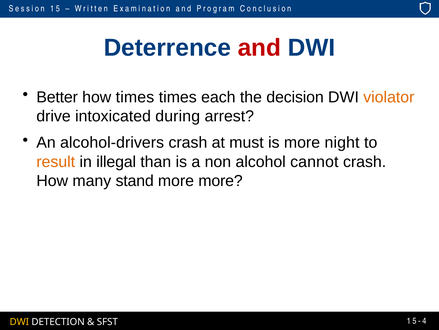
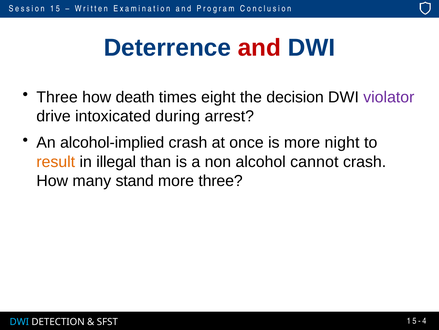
Better: Better -> Three (57, 97)
how times: times -> death (135, 97)
each: each -> eight (218, 97)
violator colour: orange -> purple (389, 97)
alcohol-drivers: alcohol-drivers -> alcohol-implied (112, 142)
must: must -> once (247, 142)
more more: more -> three (221, 180)
DWI colour: yellow -> light blue (19, 321)
